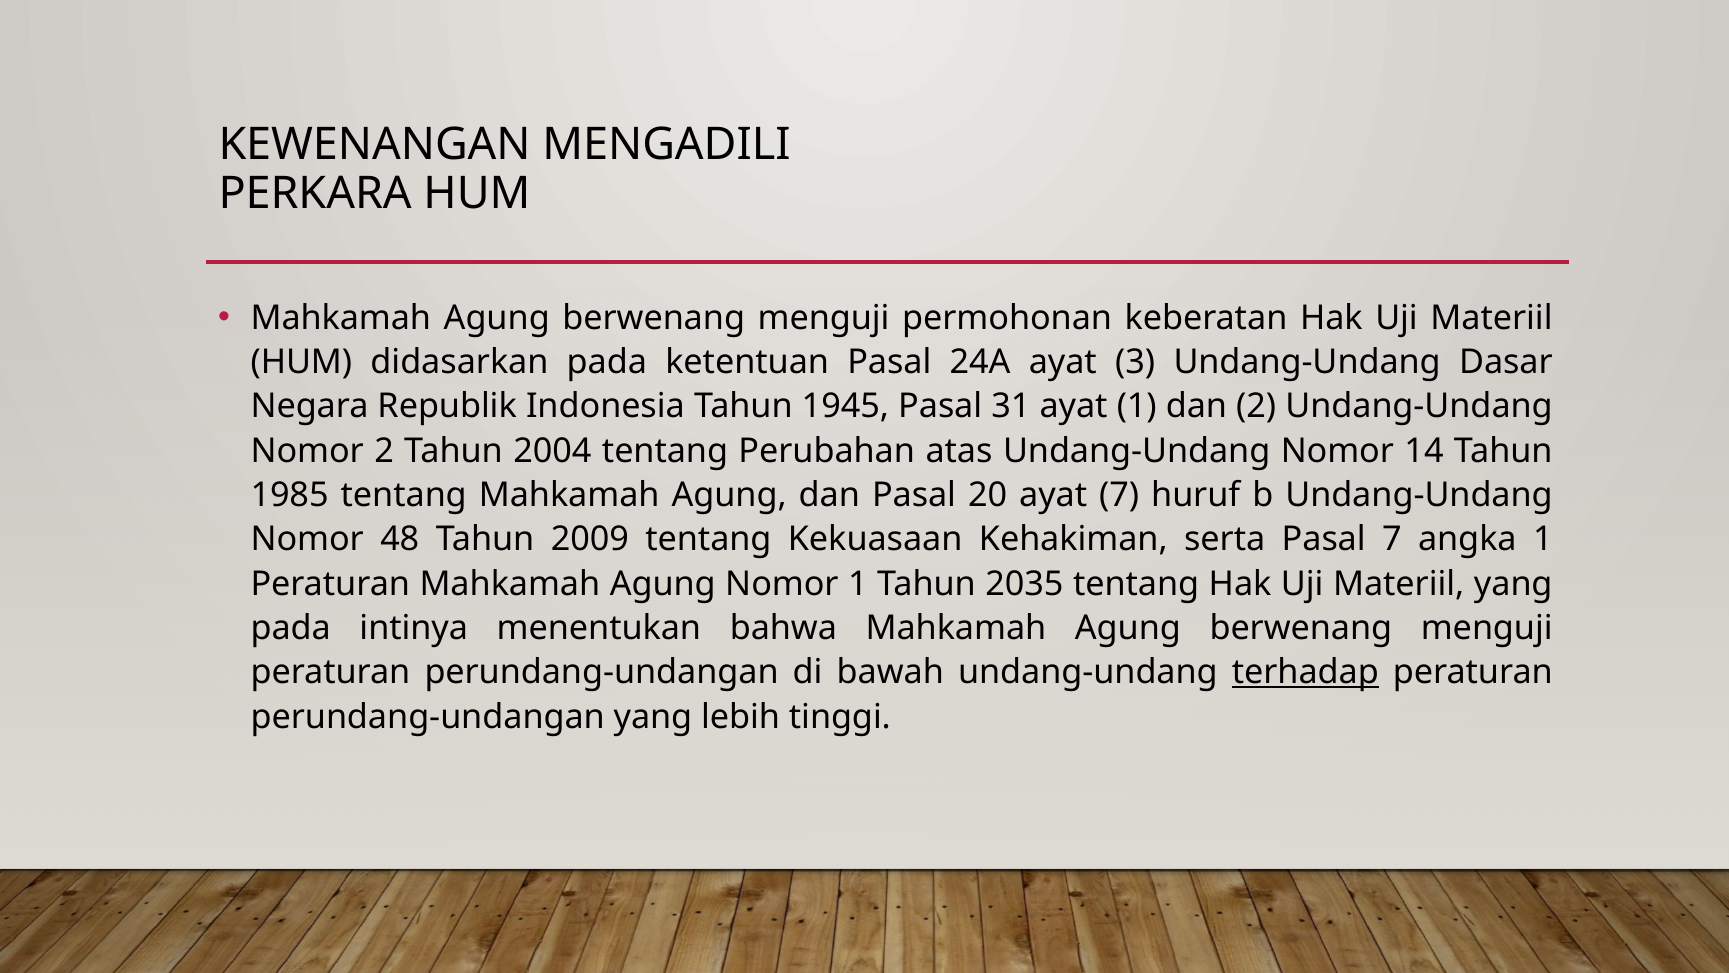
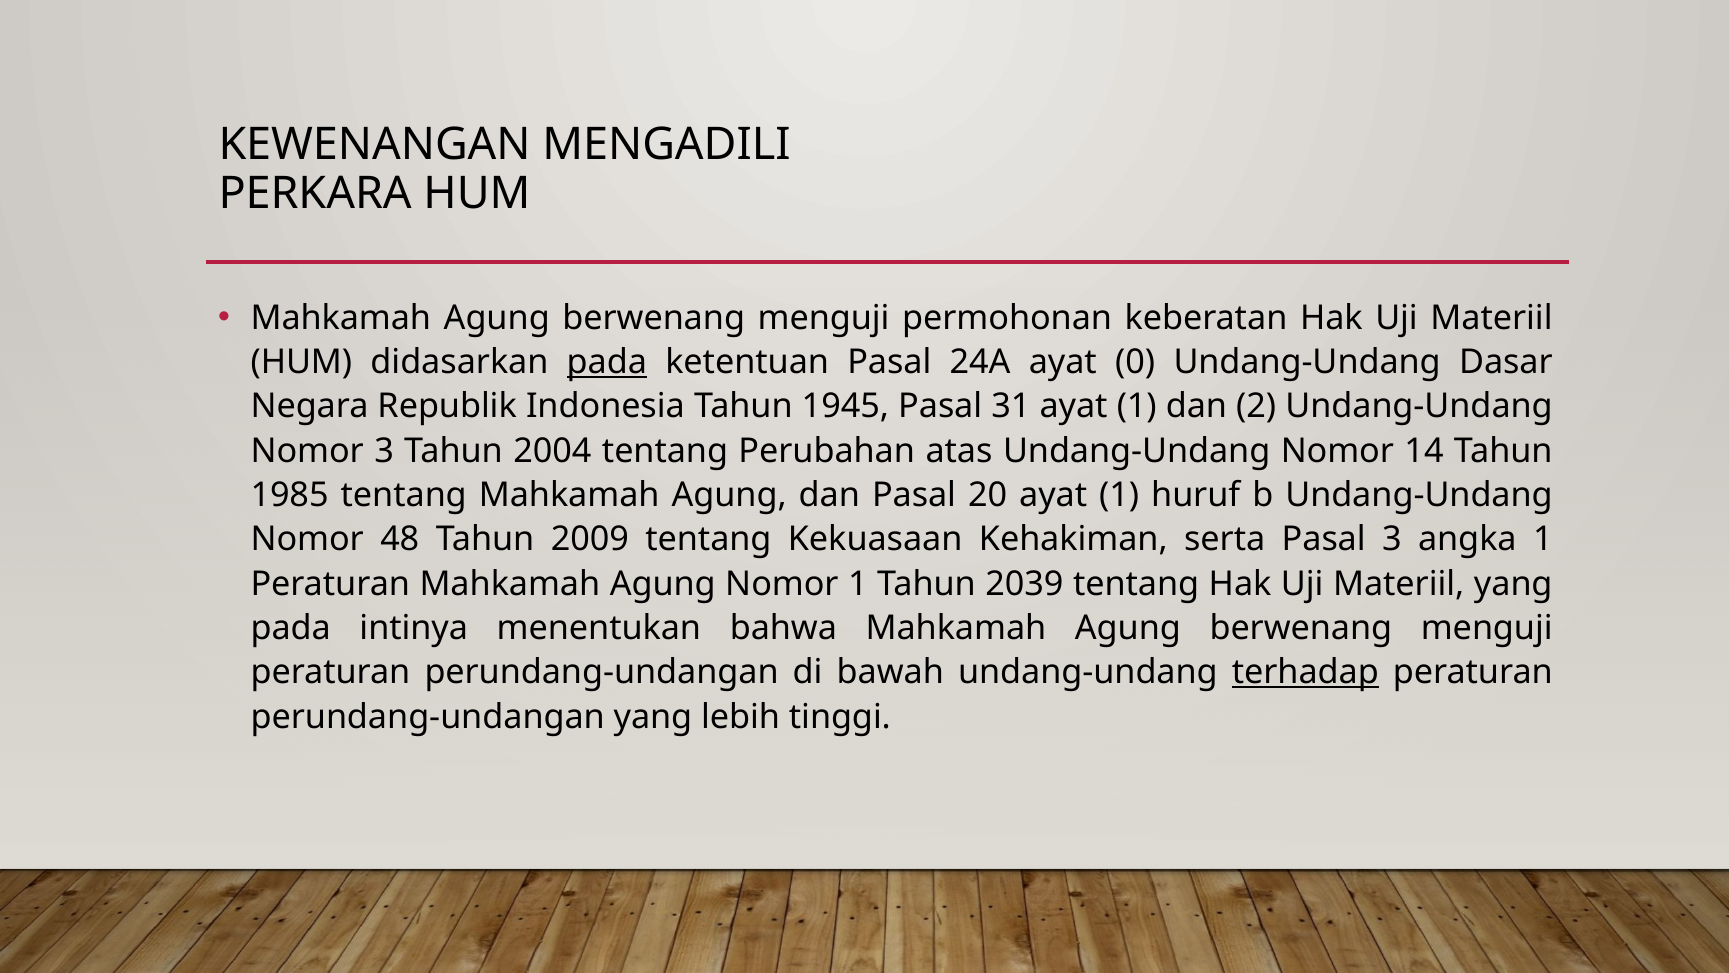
pada underline: none -> present (607, 362)
3: 3 -> 0 (1135, 362)
Nomor 2: 2 -> 3 (384, 451)
20 ayat 7: 7 -> 1 (1119, 495)
Pasal 7: 7 -> 3 (1392, 539)
2035: 2035 -> 2039 (1024, 584)
